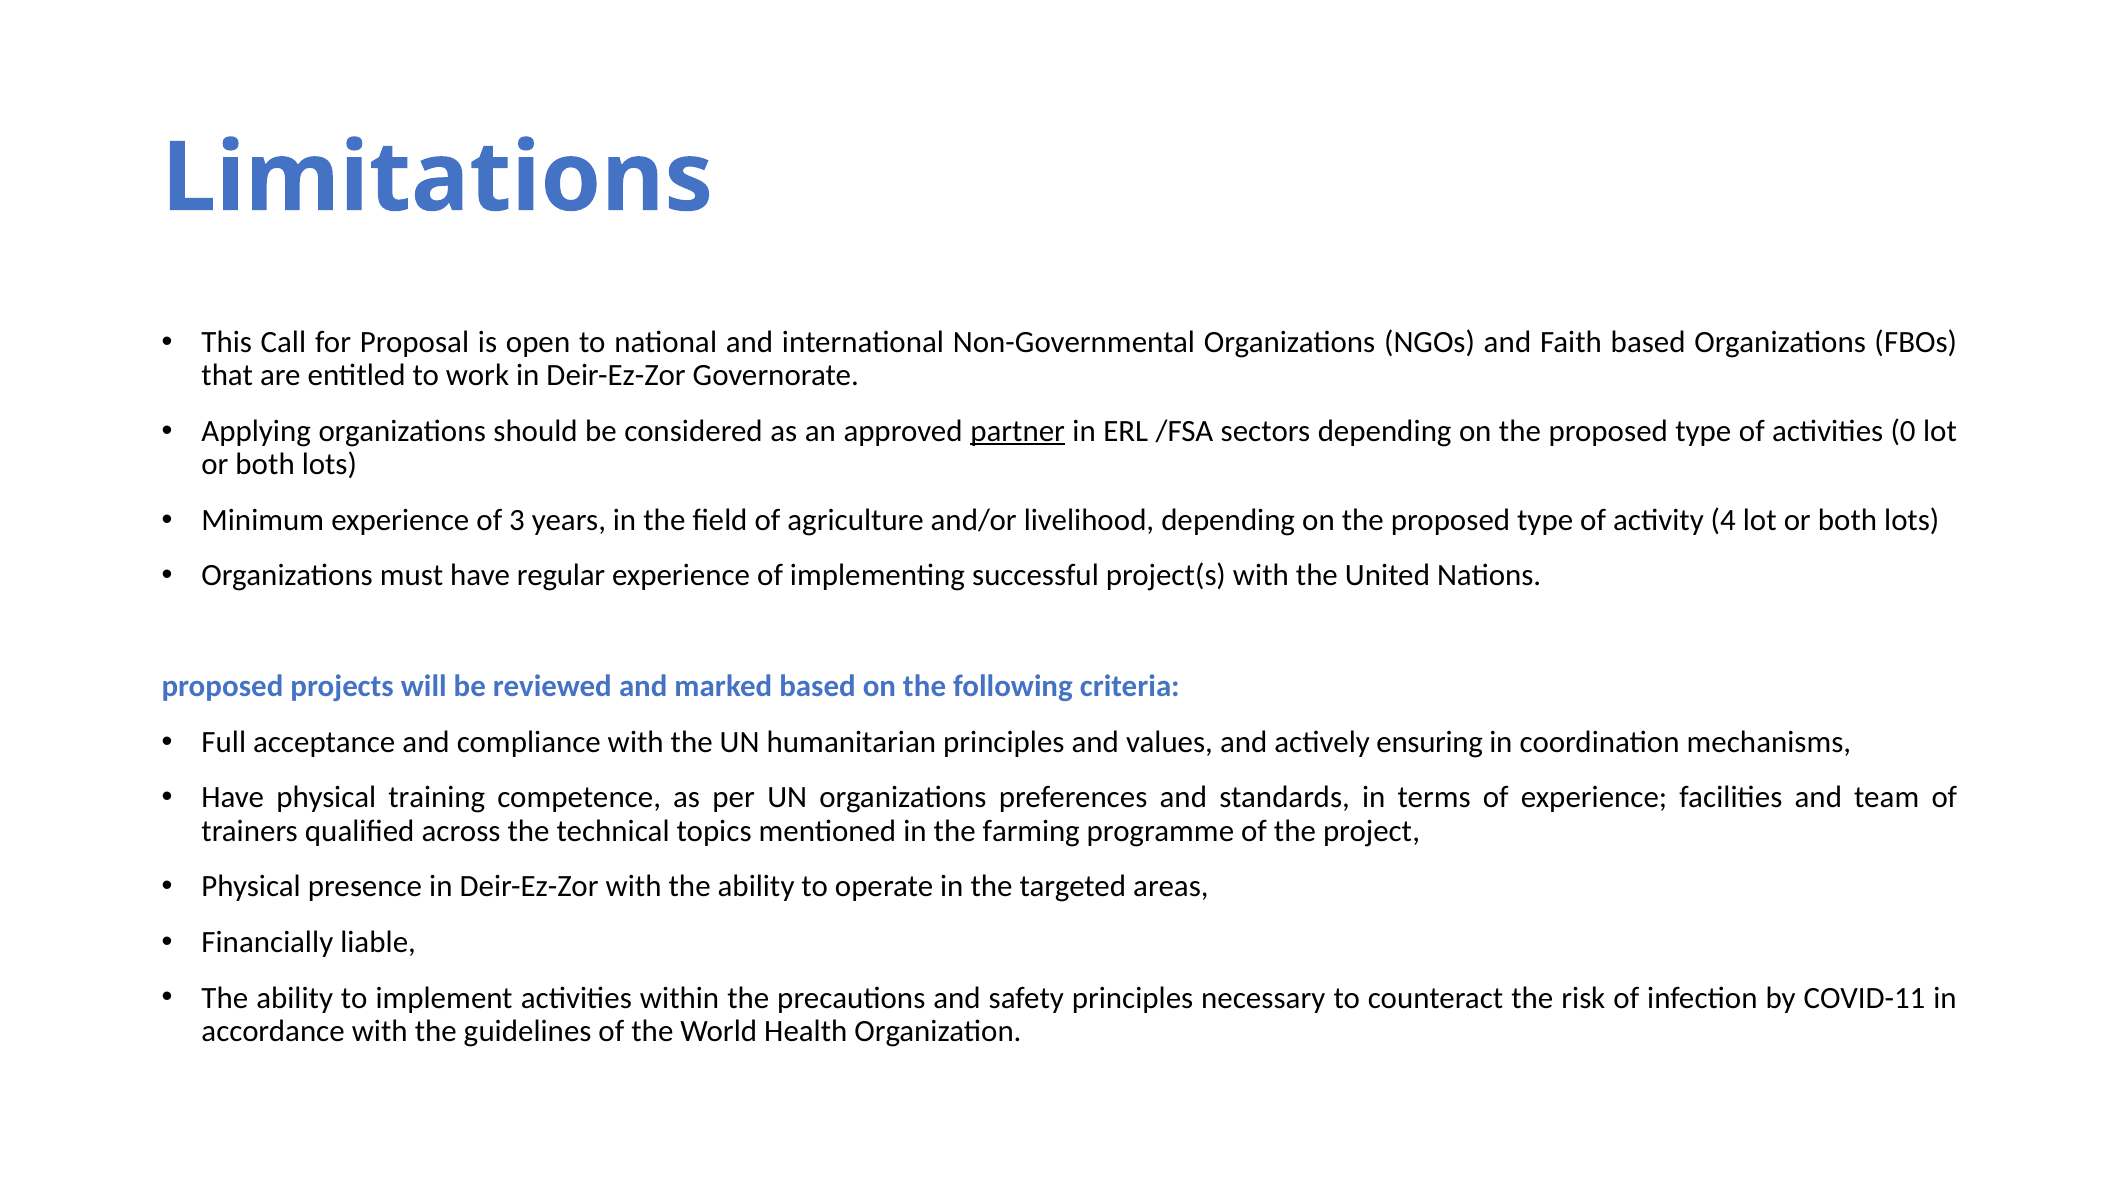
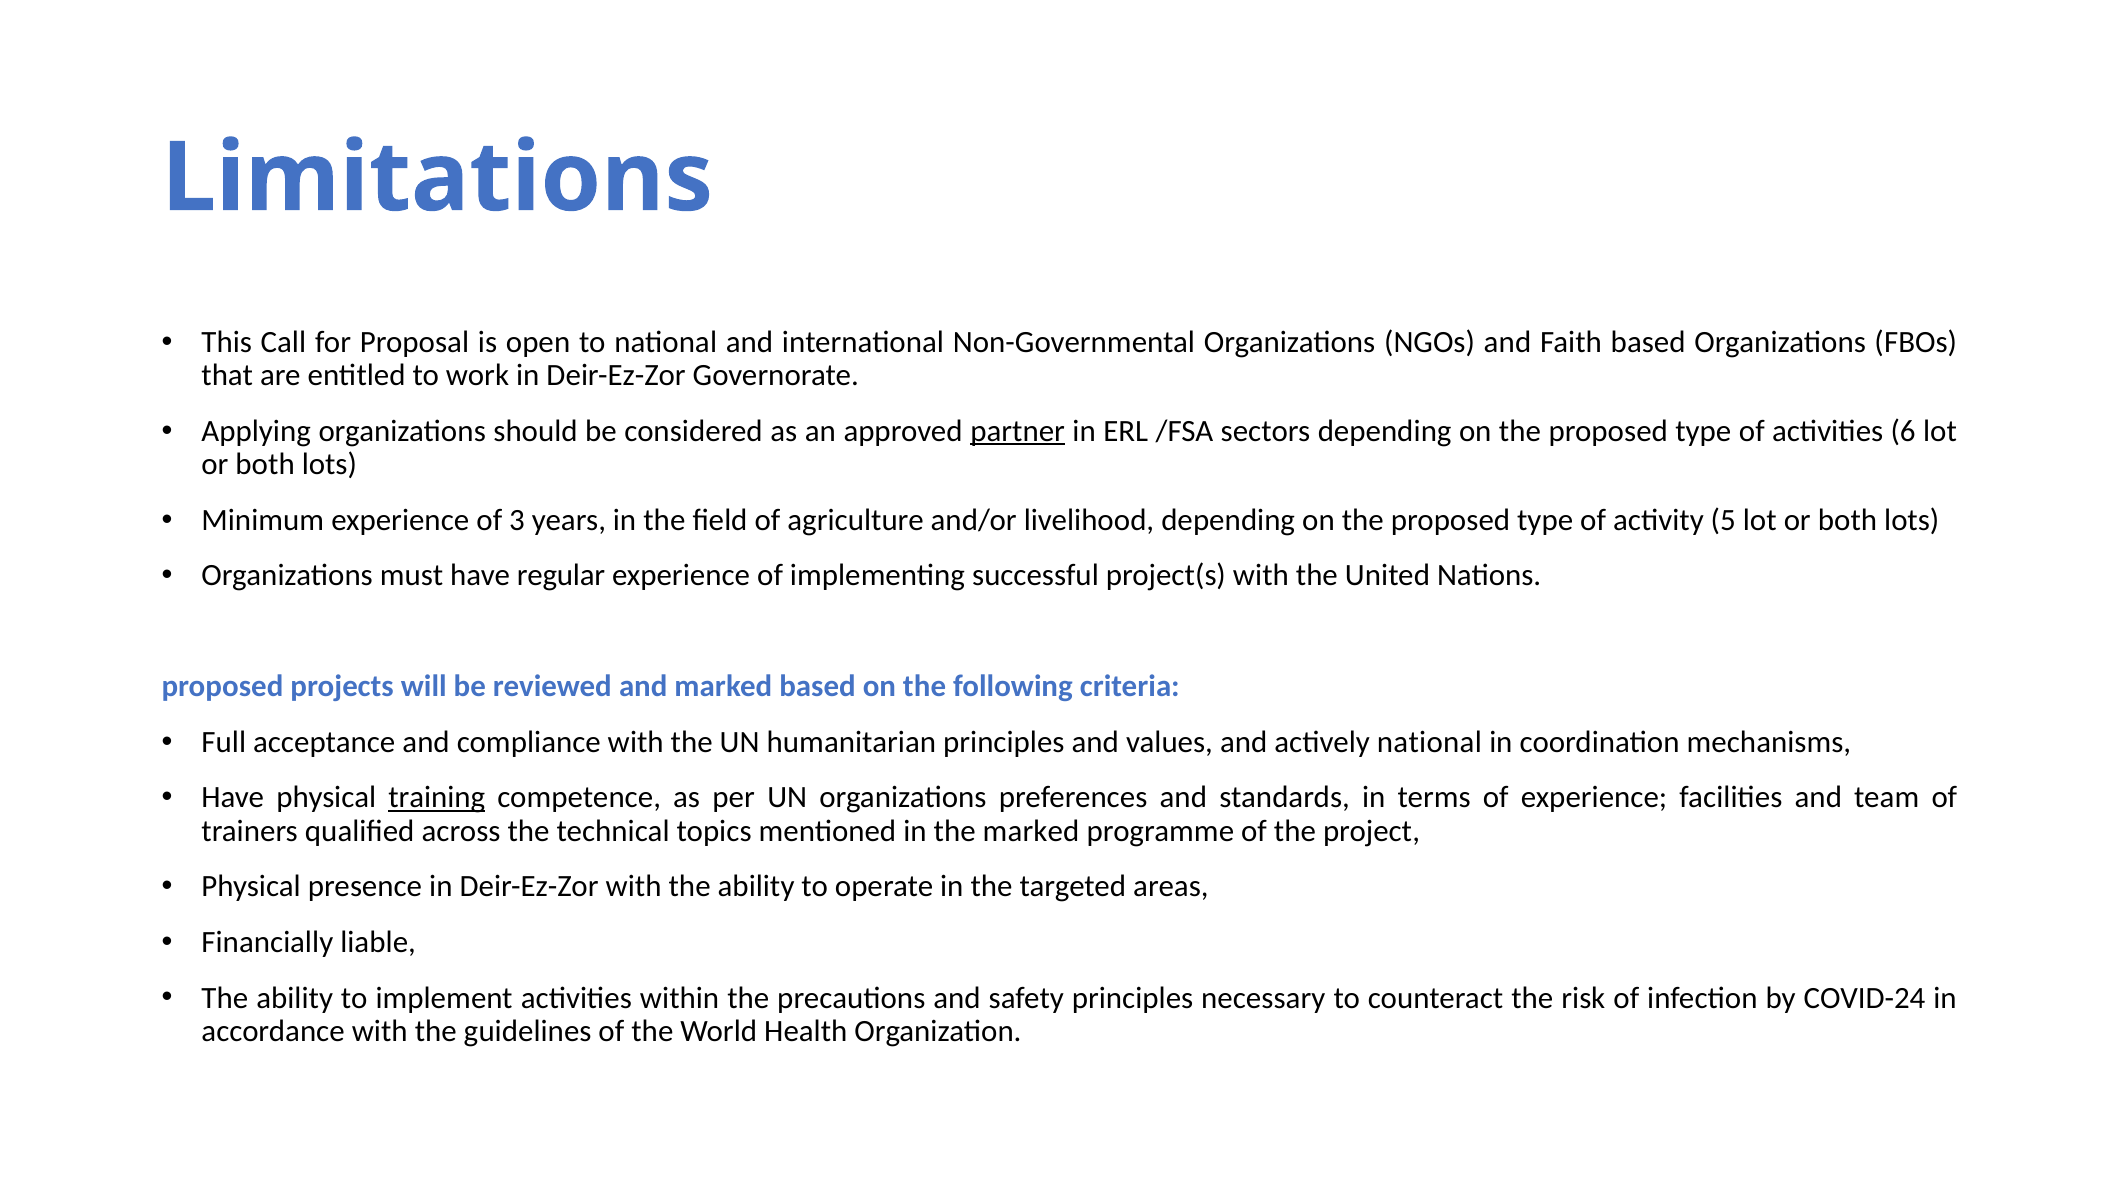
0: 0 -> 6 (1903, 431)
4: 4 -> 5 (1723, 520)
actively ensuring: ensuring -> national (1429, 742)
training underline: none -> present (437, 798)
the farming: farming -> marked (1031, 831)
COVID-11: COVID-11 -> COVID-24 (1864, 998)
